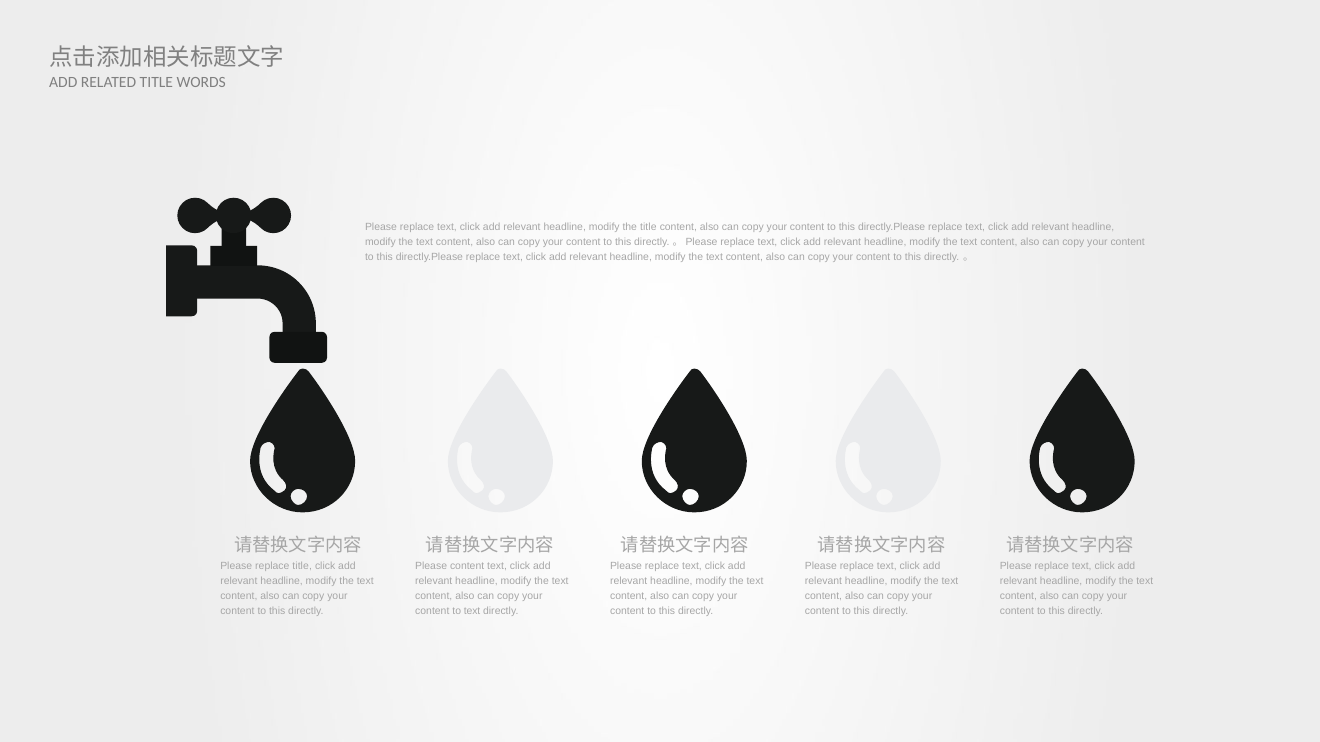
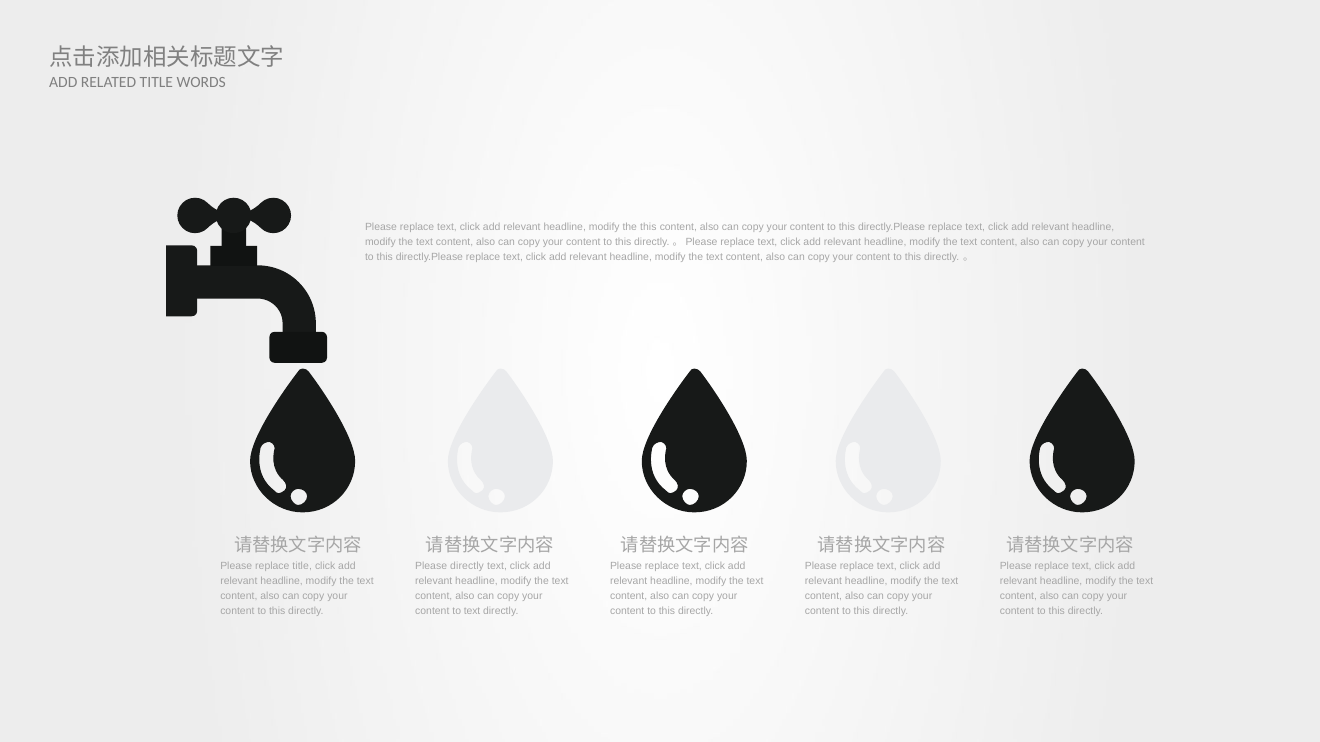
the title: title -> this (648, 227)
Please content: content -> directly (467, 566)
